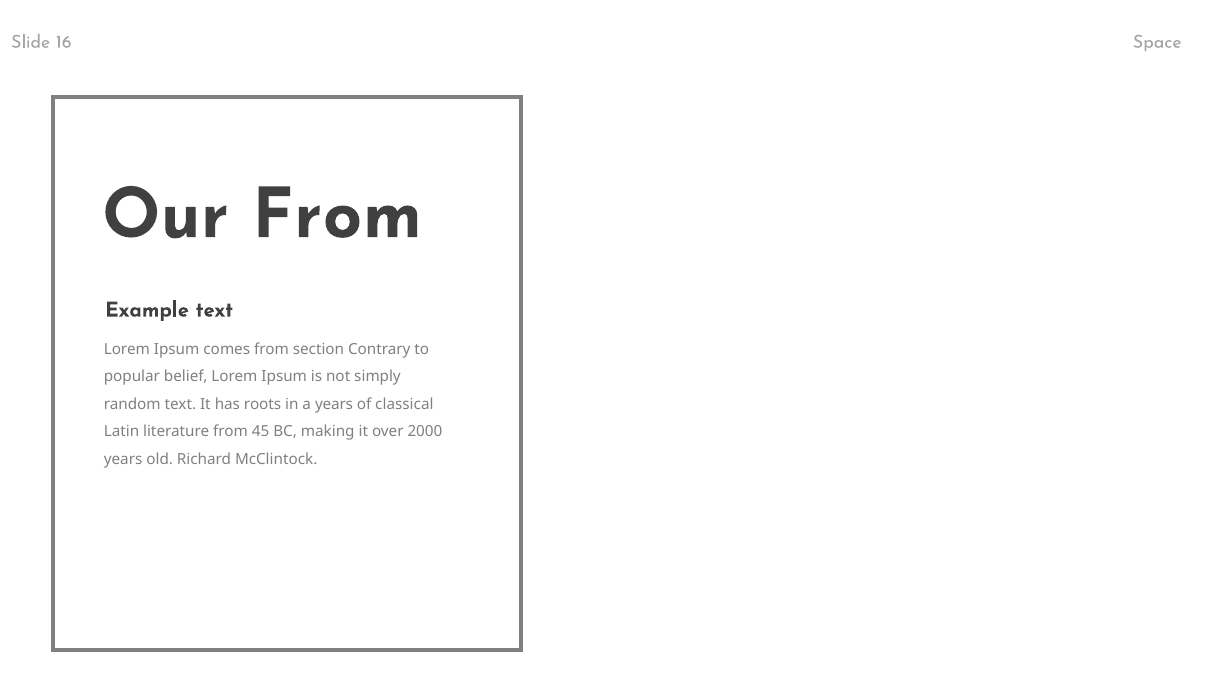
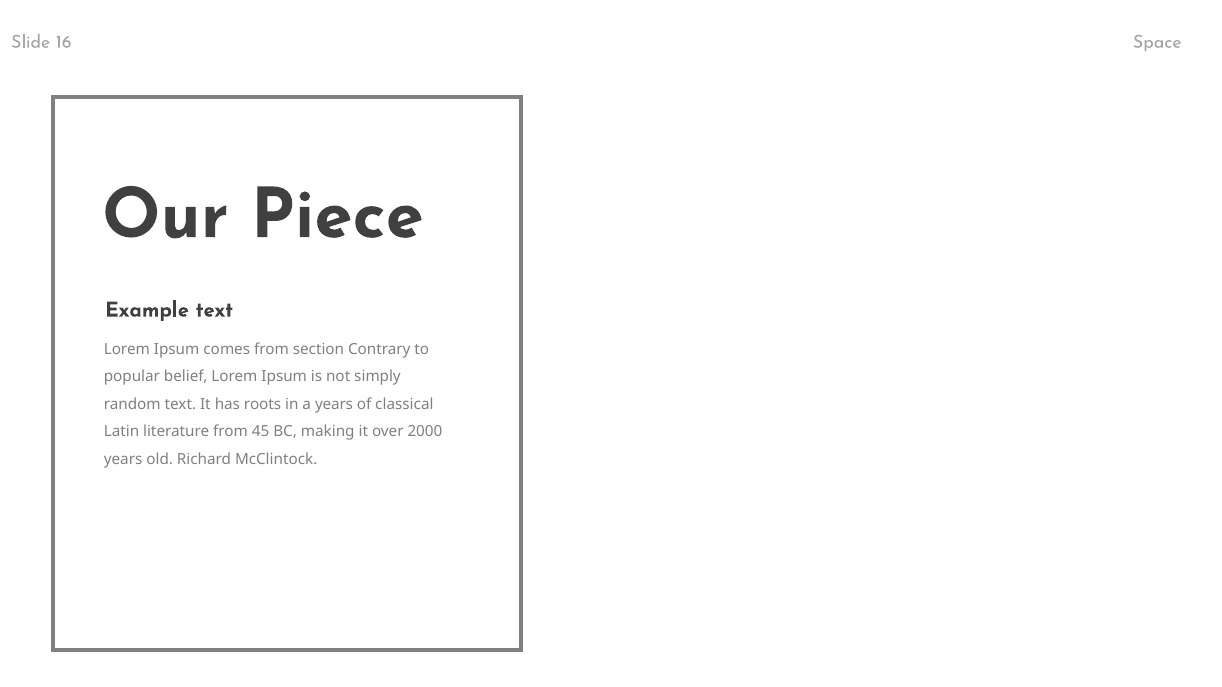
Our From: From -> Piece (337, 214)
